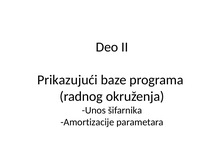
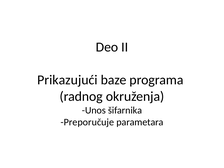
Amortizacije: Amortizacije -> Preporučuje (87, 122)
